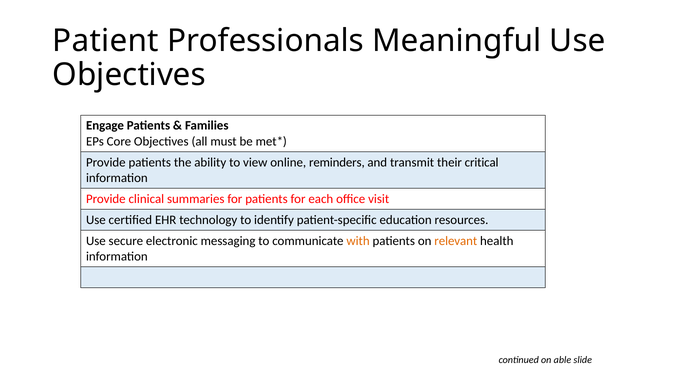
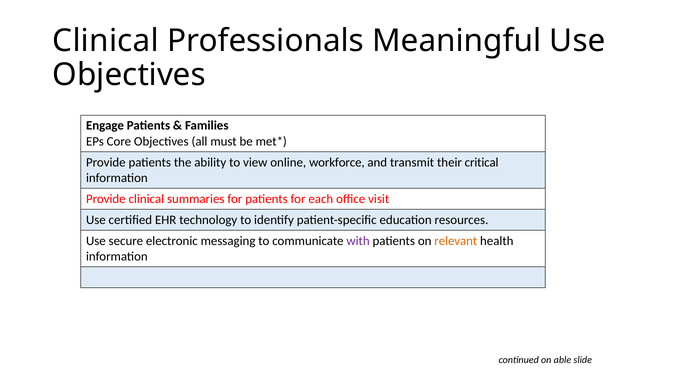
Patient: Patient -> Clinical (106, 41)
reminders: reminders -> workforce (337, 162)
with colour: orange -> purple (358, 241)
